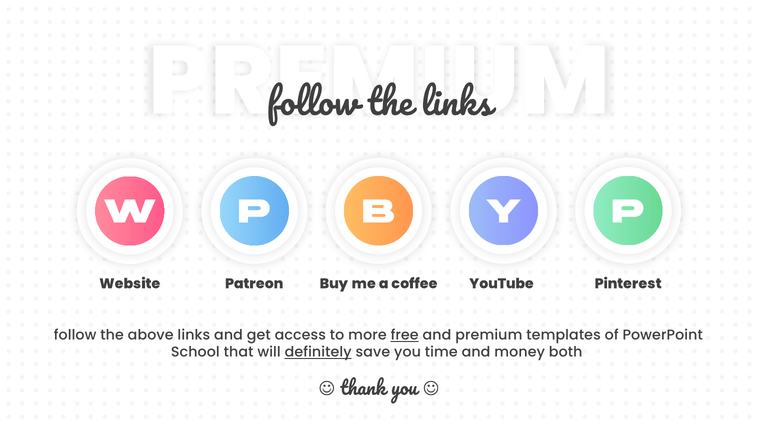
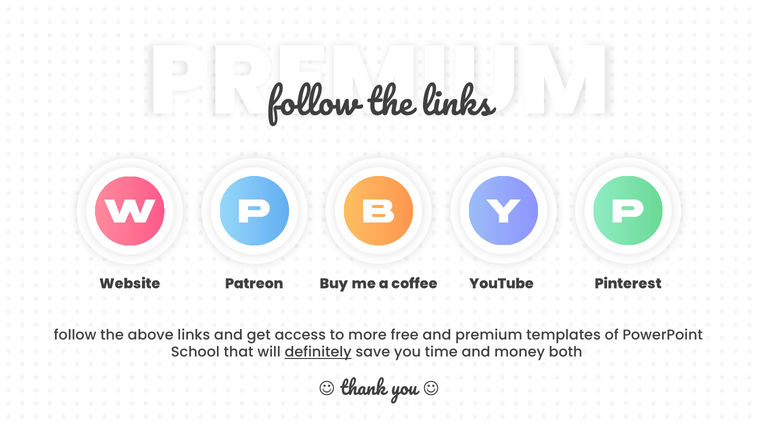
free underline: present -> none (405, 336)
